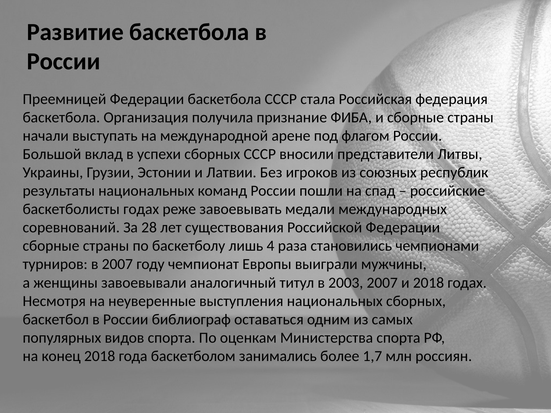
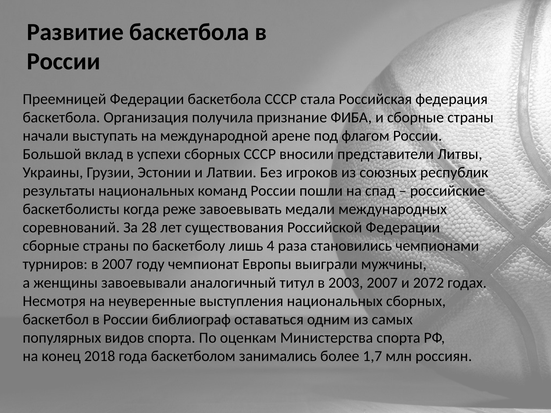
баскетболисты годах: годах -> когда (141, 209)
и 2018: 2018 -> 2072 (428, 283)
